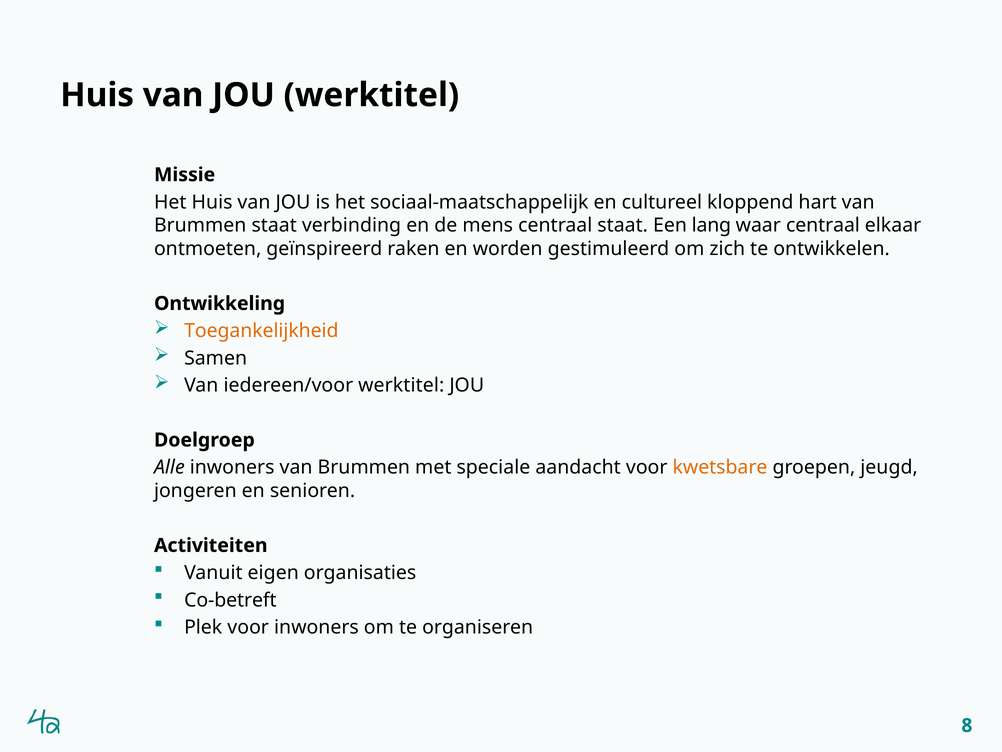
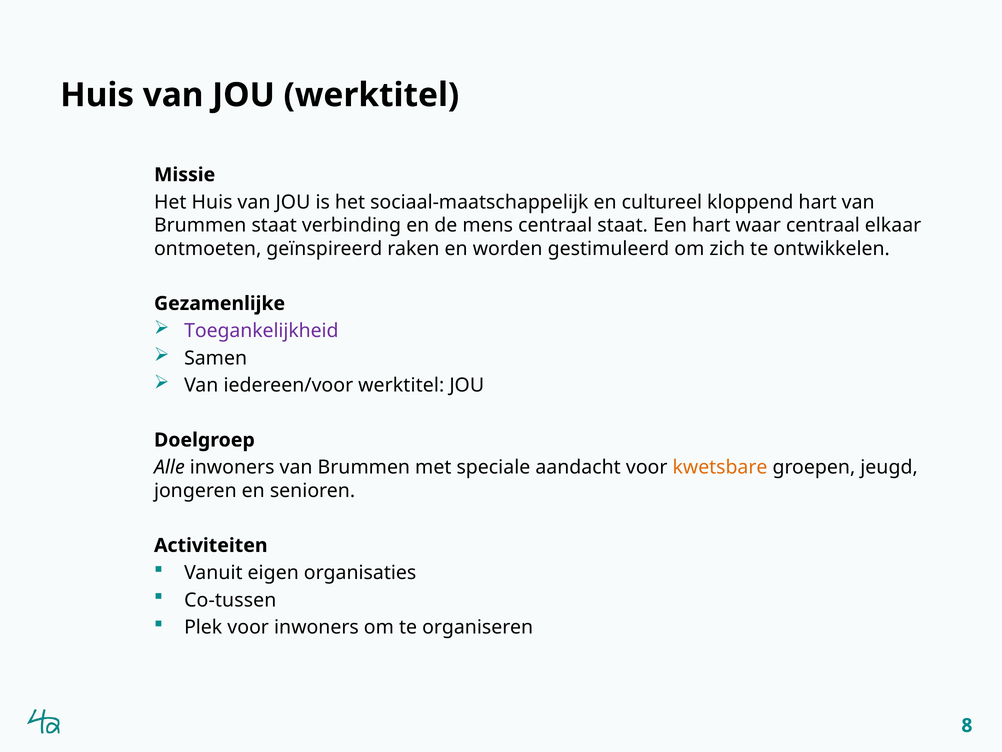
Een lang: lang -> hart (711, 225)
Ontwikkeling: Ontwikkeling -> Gezamenlijke (220, 303)
Toegankelijkheid colour: orange -> purple (261, 331)
Co-betreft: Co-betreft -> Co-tussen (230, 600)
